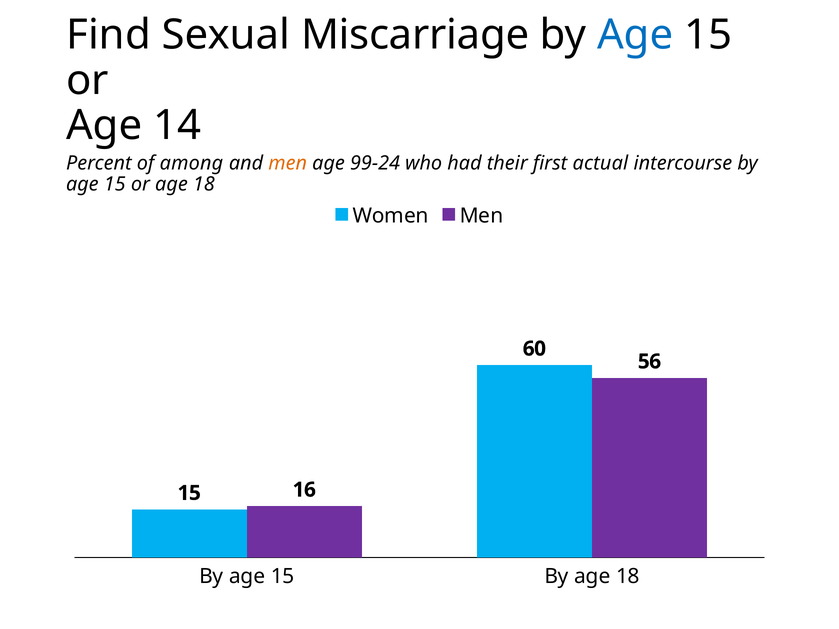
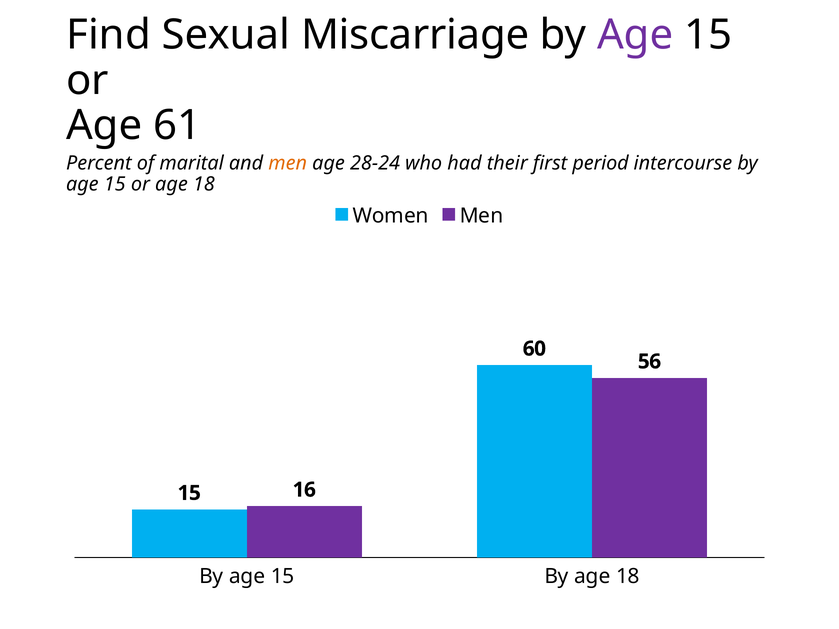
Age colour: blue -> purple (635, 35)
14: 14 -> 61 (177, 126)
among: among -> marital (192, 163)
99-24: 99-24 -> 28-24 (375, 163)
actual: actual -> period (601, 163)
